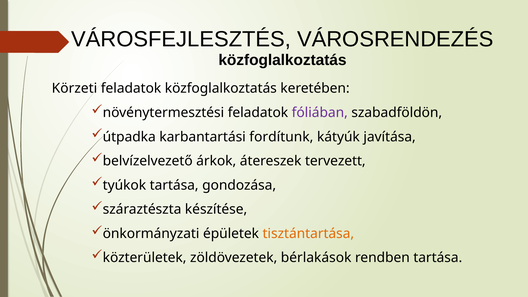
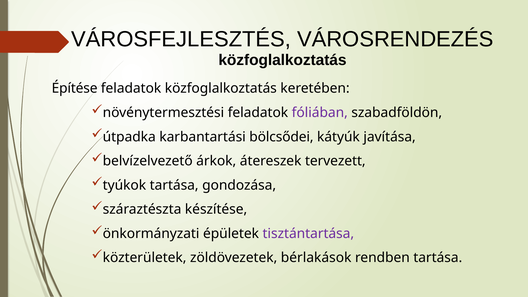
Körzeti: Körzeti -> Építése (75, 88)
fordítunk: fordítunk -> bölcsődei (281, 137)
tisztántartása colour: orange -> purple (308, 234)
